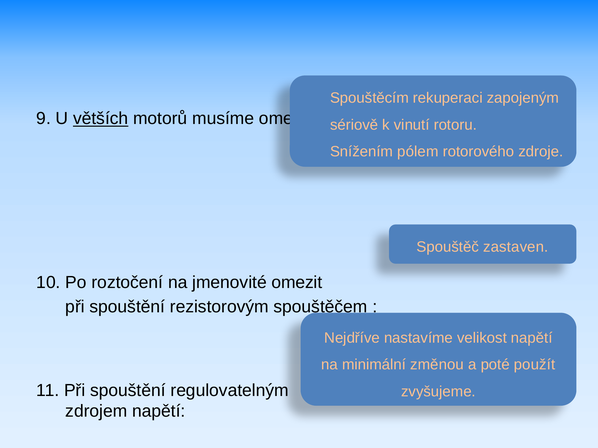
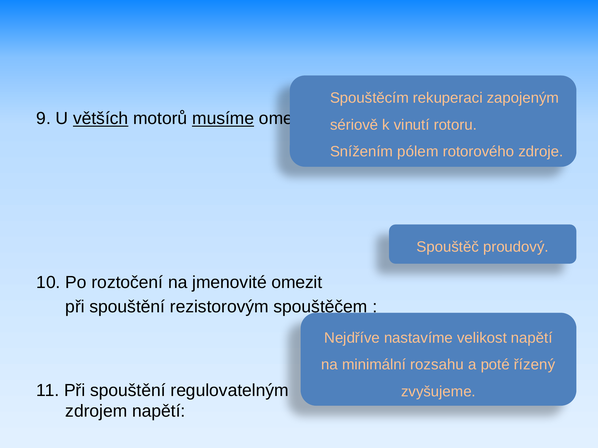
musíme underline: none -> present (223, 119)
zastaven: zastaven -> proudový (516, 247)
změnou: změnou -> rozsahu (437, 365)
použít: použít -> řízený (535, 365)
